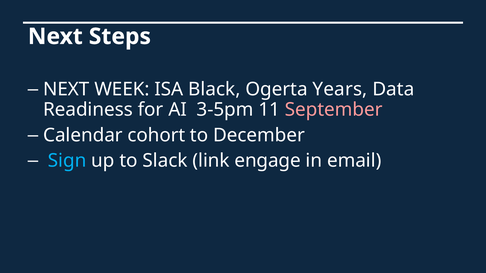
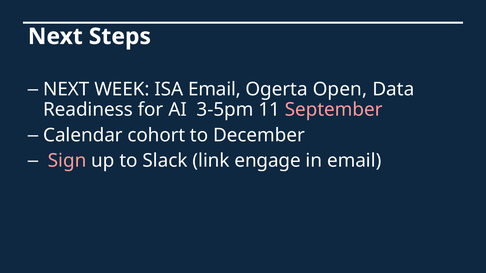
ISA Black: Black -> Email (214, 89)
Years: Years -> Open (340, 89)
Sign colour: light blue -> pink (67, 161)
